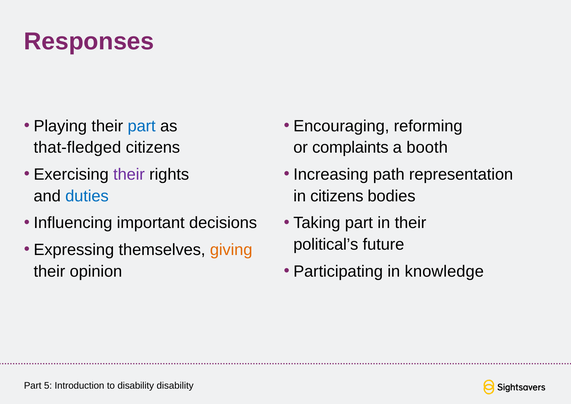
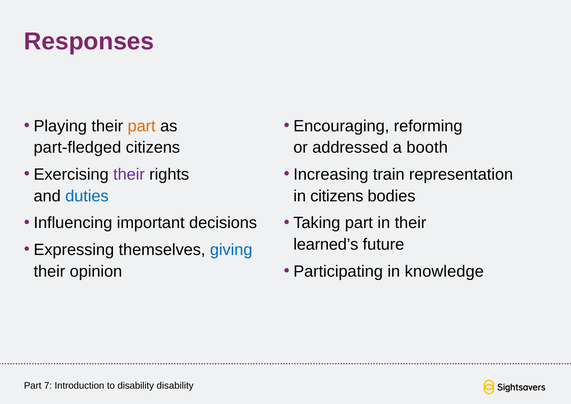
part colour: blue -> orange (142, 126)
that-fledged: that-fledged -> part-fledged (77, 147)
complaints: complaints -> addressed (350, 147)
path: path -> train (389, 174)
political’s: political’s -> learned’s (326, 244)
giving colour: orange -> blue (231, 250)
5: 5 -> 7 (48, 385)
